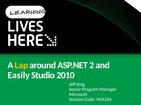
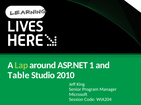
Lap colour: yellow -> light green (21, 66)
2: 2 -> 1 (92, 66)
Easily: Easily -> Table (19, 76)
